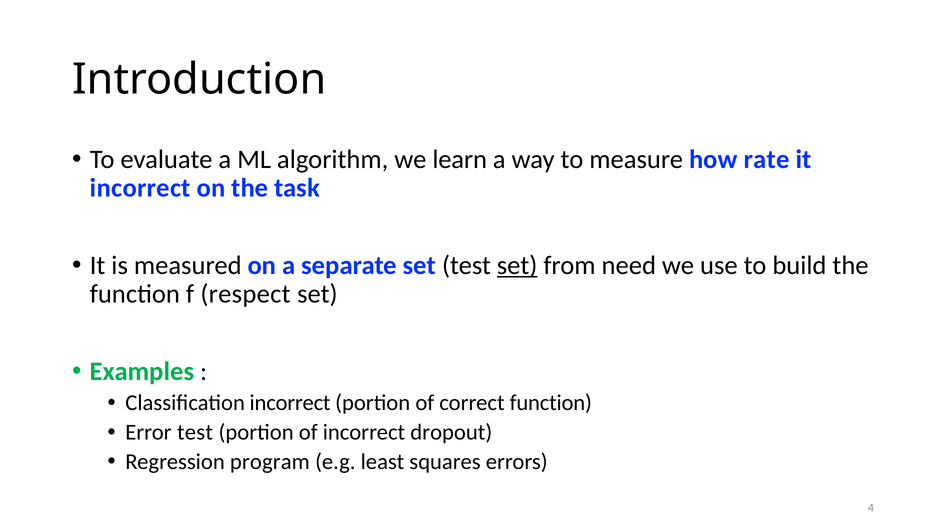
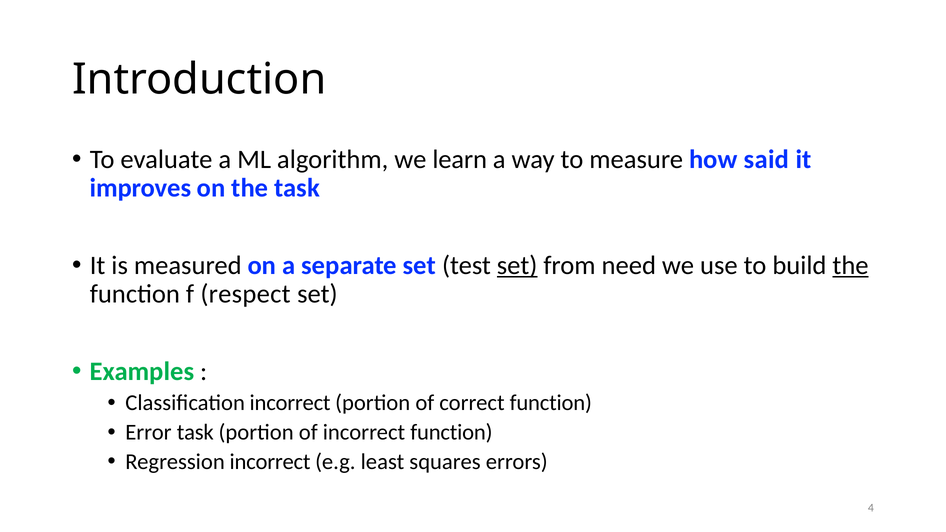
rate: rate -> said (766, 159)
incorrect: incorrect -> improves (140, 188)
the underline: none -> present (851, 265)
Error test: test -> task (195, 432)
incorrect dropout: dropout -> function (451, 432)
Regression program: program -> incorrect (270, 462)
